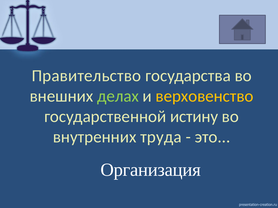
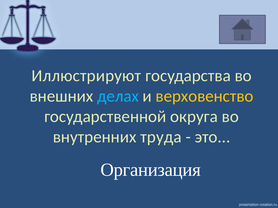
Правительство: Правительство -> Иллюстрируют (86, 76)
делах colour: light green -> light blue (118, 96)
истину: истину -> округа (194, 117)
